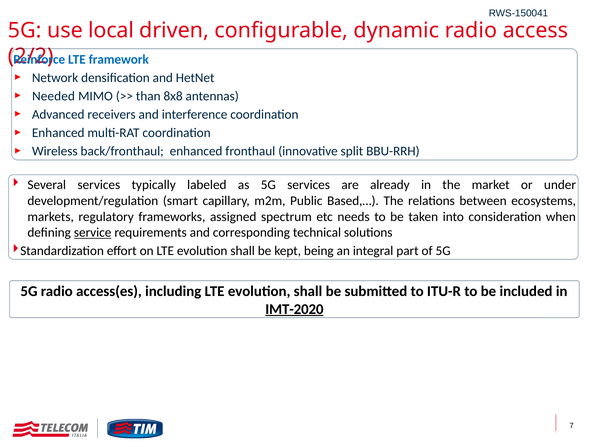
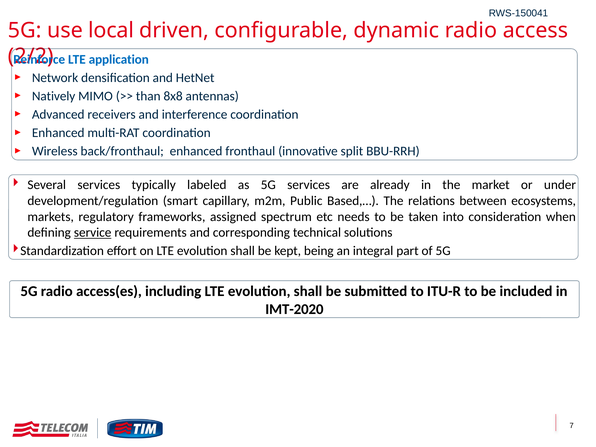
framework: framework -> application (119, 59)
Needed: Needed -> Natively (54, 96)
IMT-2020 underline: present -> none (294, 309)
